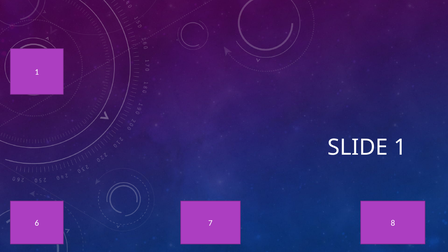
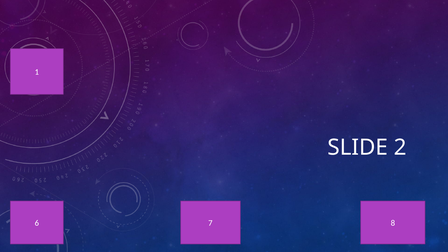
SLIDE 1: 1 -> 2 (400, 148)
